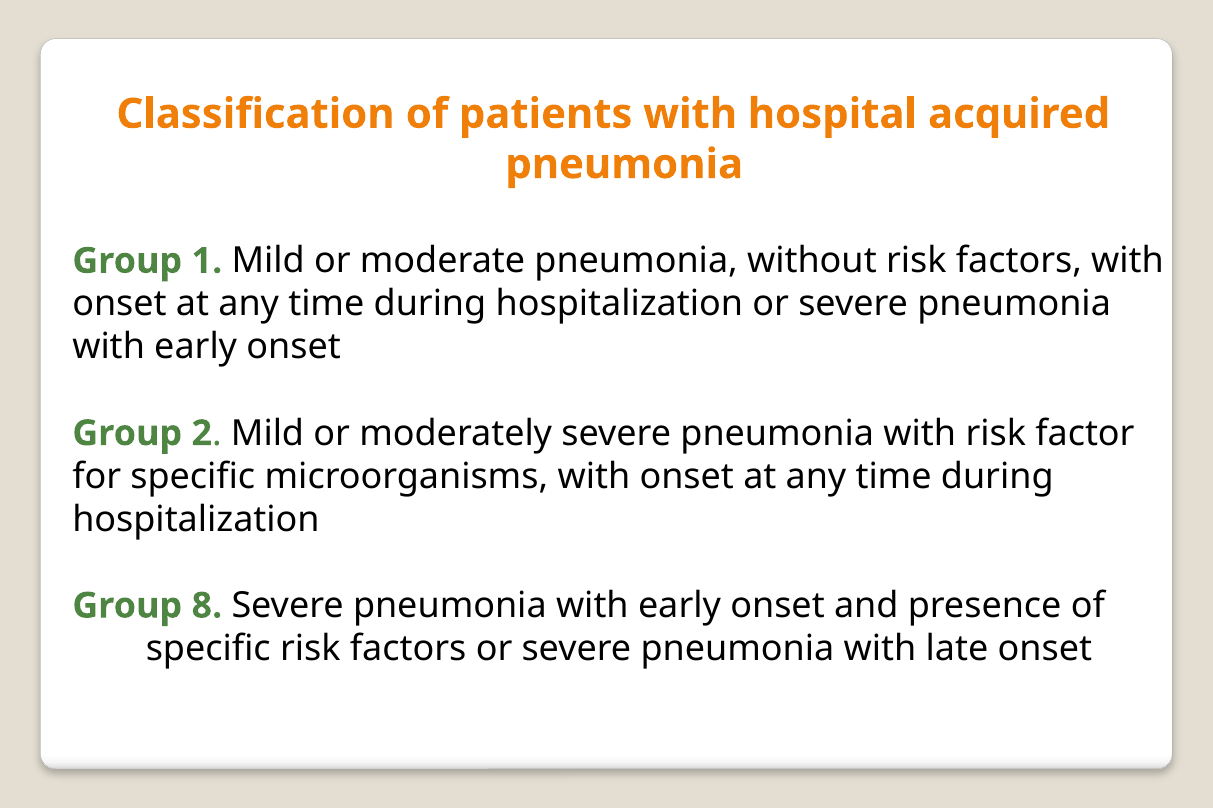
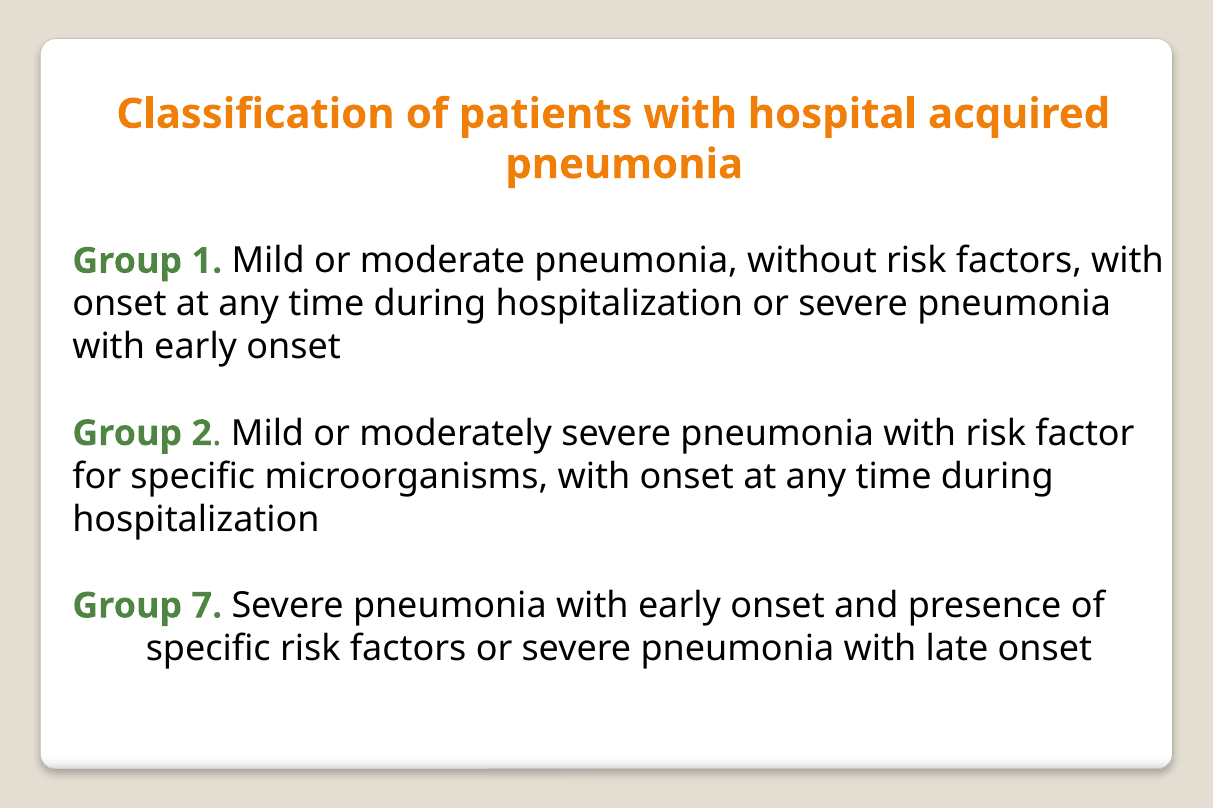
8: 8 -> 7 (207, 606)
